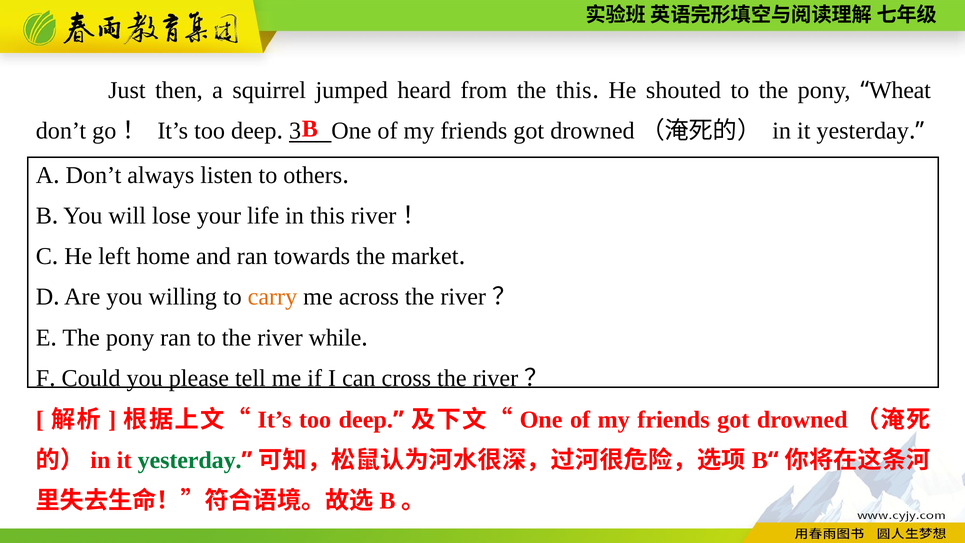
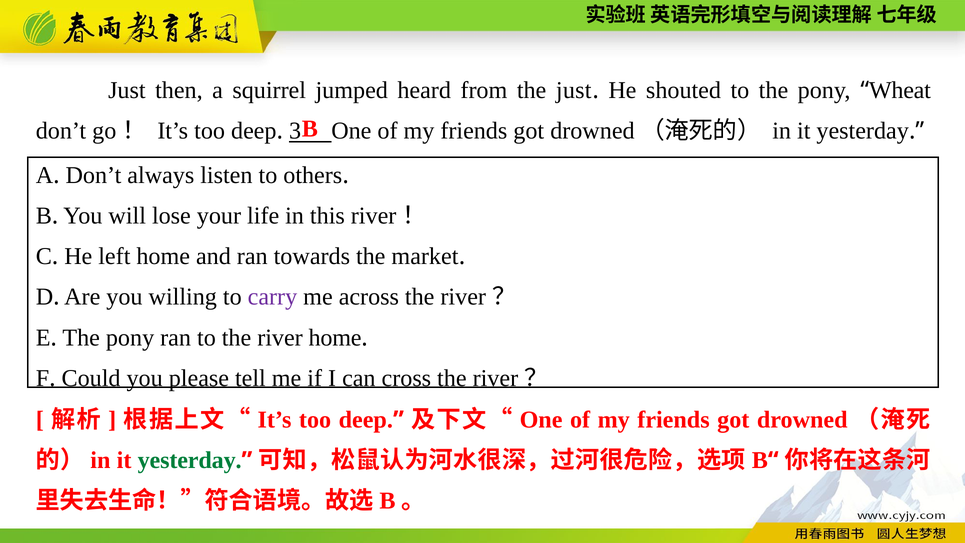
the this: this -> just (574, 90)
carry colour: orange -> purple (272, 297)
river while: while -> home (335, 337)
